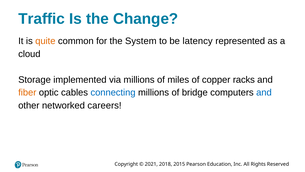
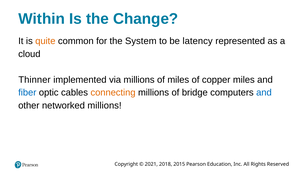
Traffic: Traffic -> Within (42, 19)
Storage: Storage -> Thinner (35, 80)
copper racks: racks -> miles (244, 80)
fiber colour: orange -> blue (27, 92)
connecting colour: blue -> orange (113, 92)
networked careers: careers -> millions (105, 105)
